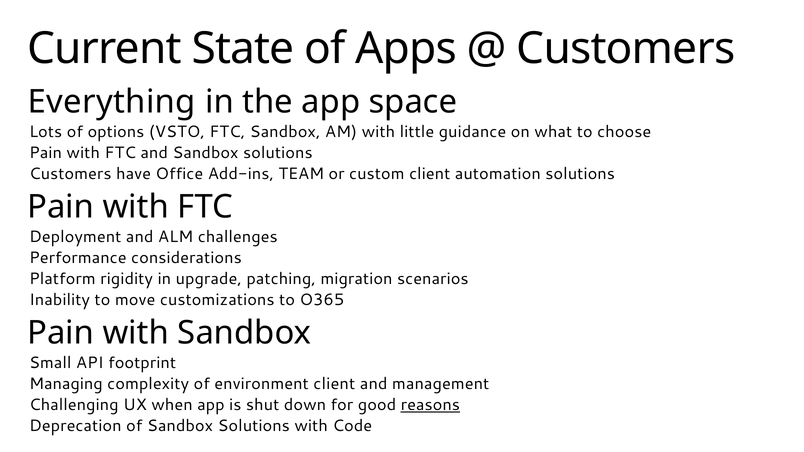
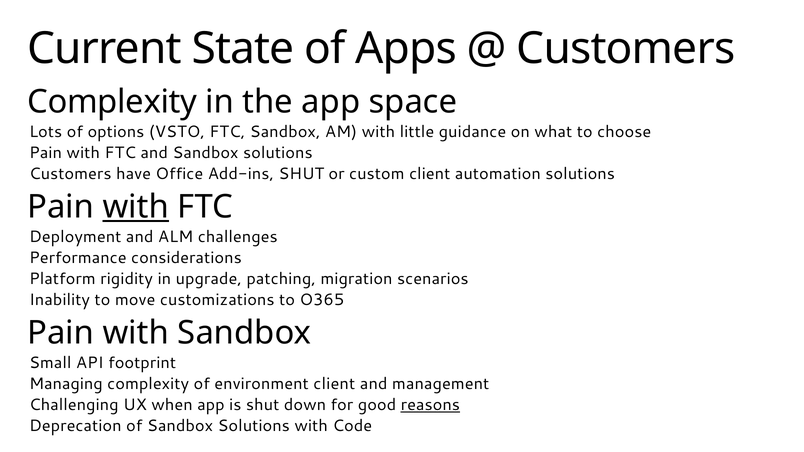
Everything: Everything -> Complexity (112, 102)
Add-ins TEAM: TEAM -> SHUT (301, 174)
with underline: none -> present (136, 207)
